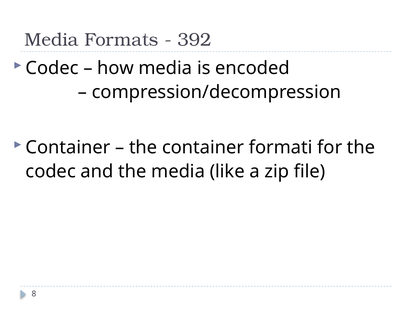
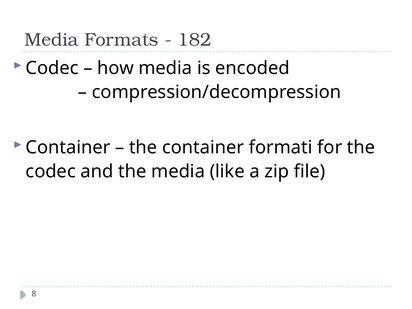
392: 392 -> 182 (195, 40)
